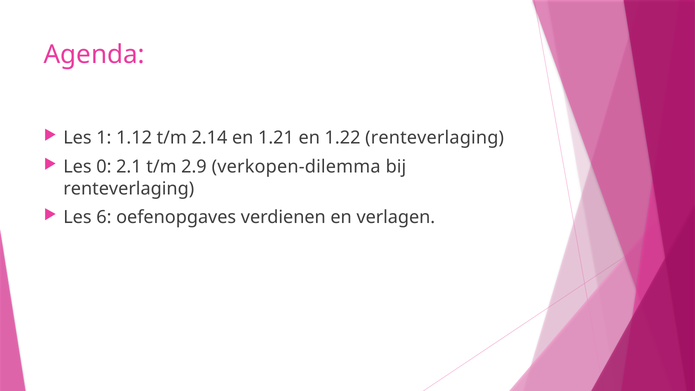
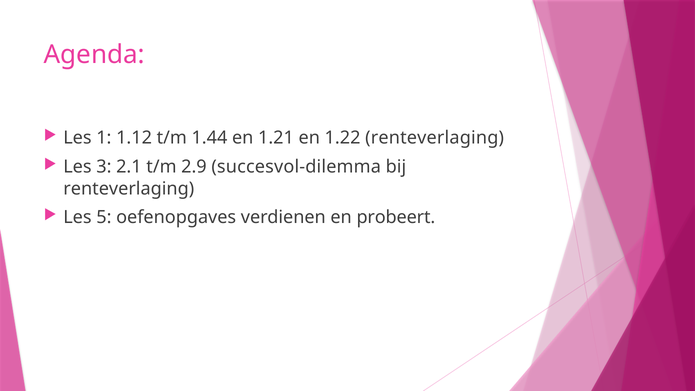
2.14: 2.14 -> 1.44 (209, 138)
0: 0 -> 3 (104, 167)
verkopen-dilemma: verkopen-dilemma -> succesvol-dilemma (296, 167)
6: 6 -> 5 (104, 217)
verlagen: verlagen -> probeert (396, 217)
